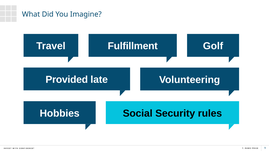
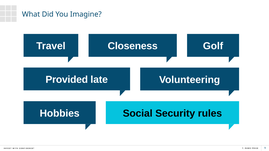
Fulfillment: Fulfillment -> Closeness (133, 46)
